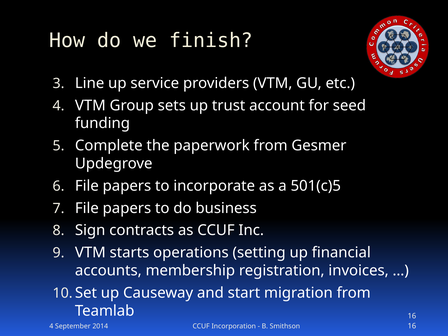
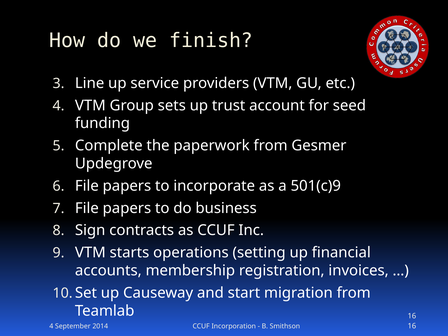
501(c)5: 501(c)5 -> 501(c)9 (316, 186)
